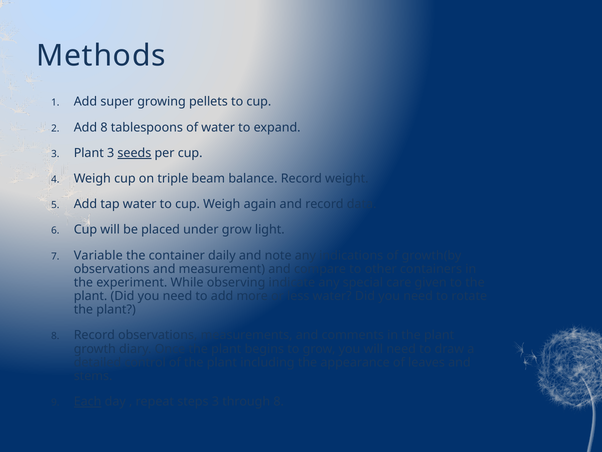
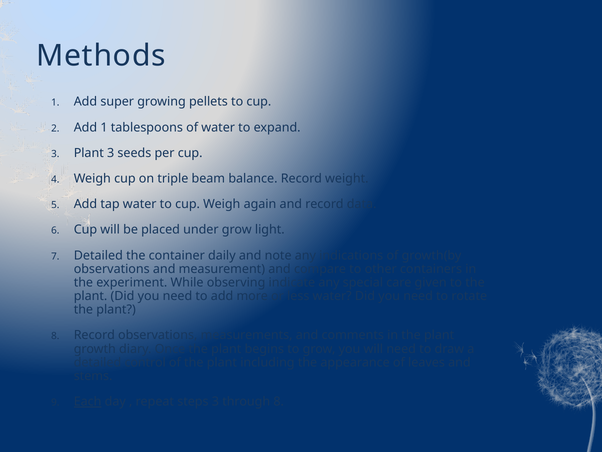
Add 8: 8 -> 1 (104, 127)
seeds underline: present -> none (134, 153)
Variable: Variable -> Detailed (98, 255)
